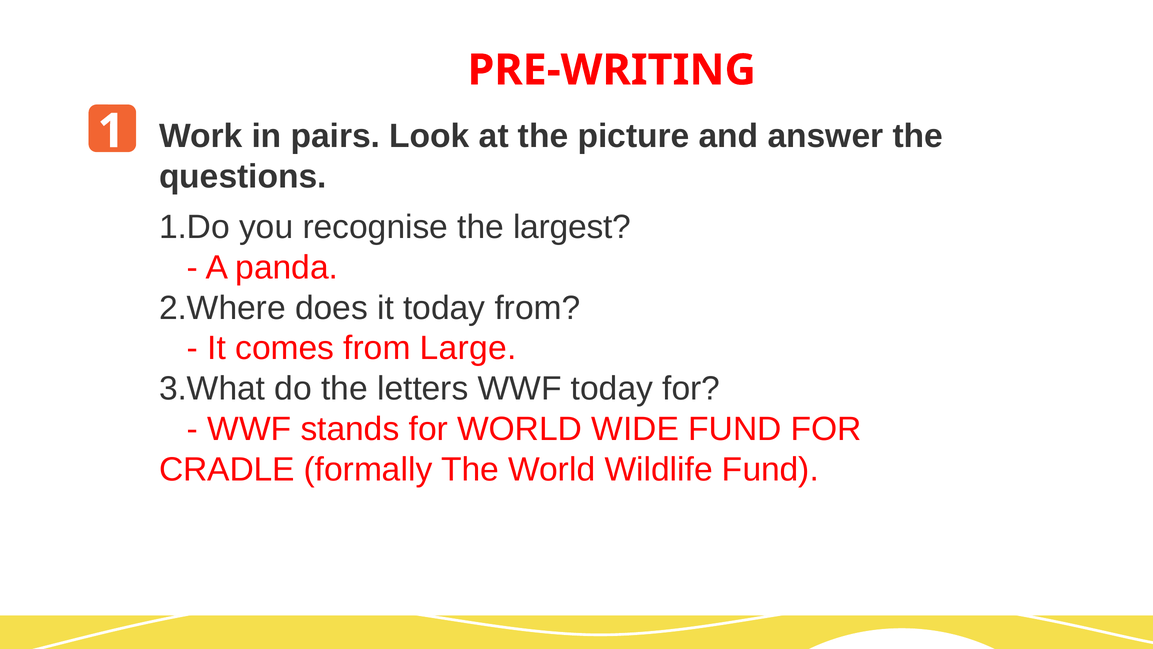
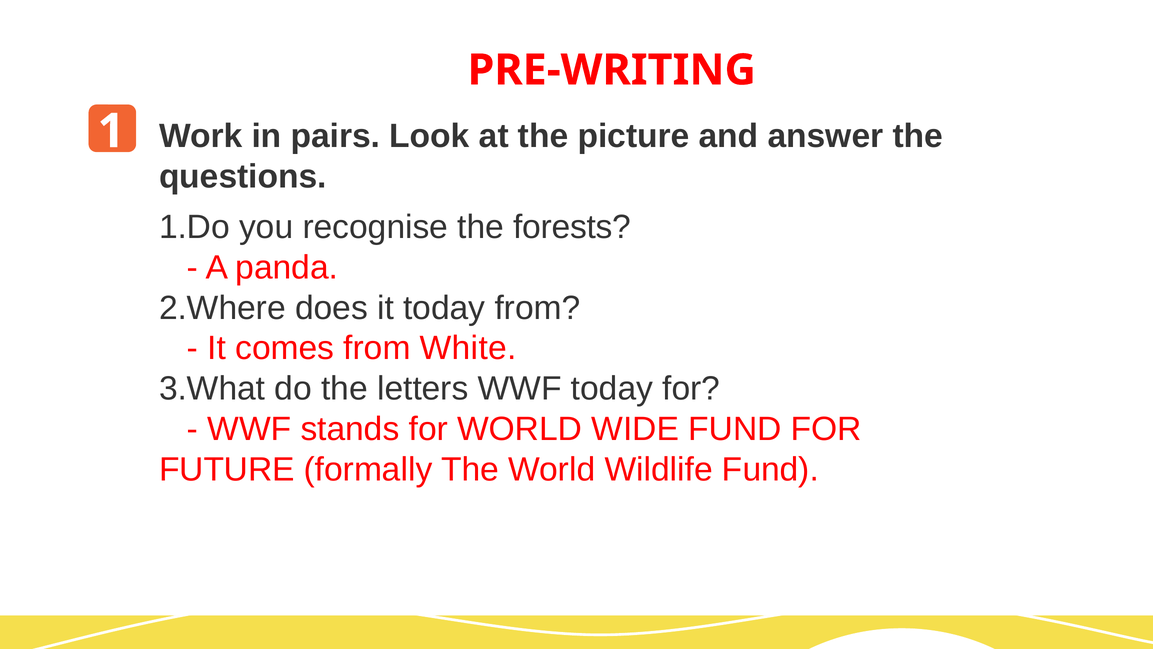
largest: largest -> forests (572, 227)
Large: Large -> White (468, 348)
CRADLE: CRADLE -> FUTURE (227, 469)
